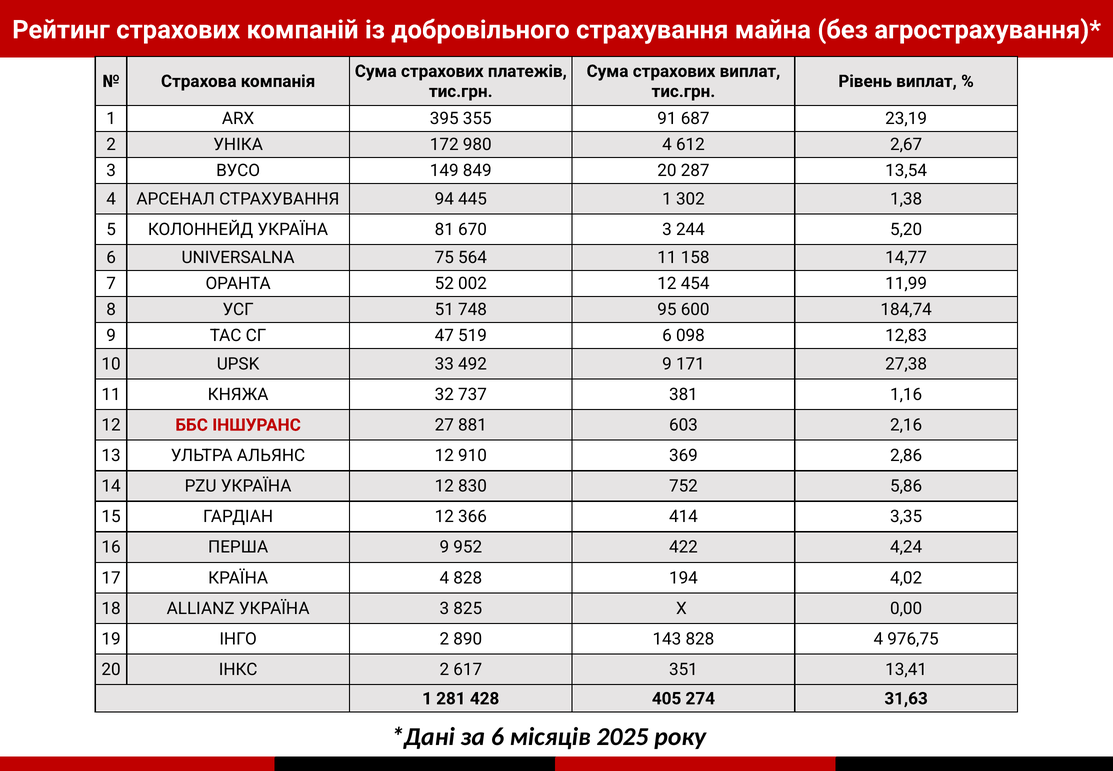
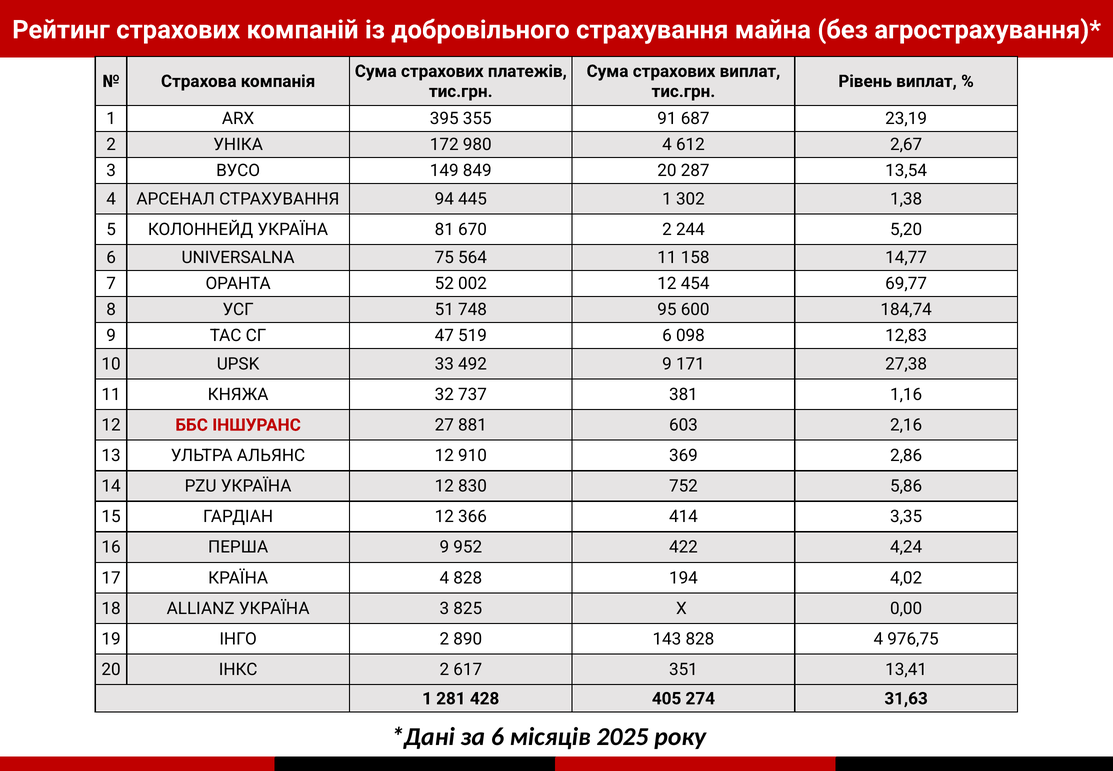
670 3: 3 -> 2 (667, 229)
11,99: 11,99 -> 69,77 (906, 284)
